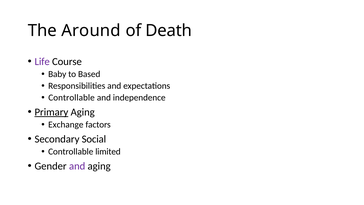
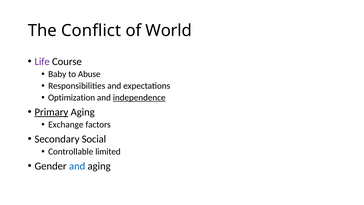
Around: Around -> Conflict (91, 31)
Death: Death -> World (169, 31)
Based: Based -> Abuse (89, 74)
Controllable: Controllable -> Optimization (72, 98)
independence underline: none -> present (139, 98)
and colour: purple -> blue (77, 166)
